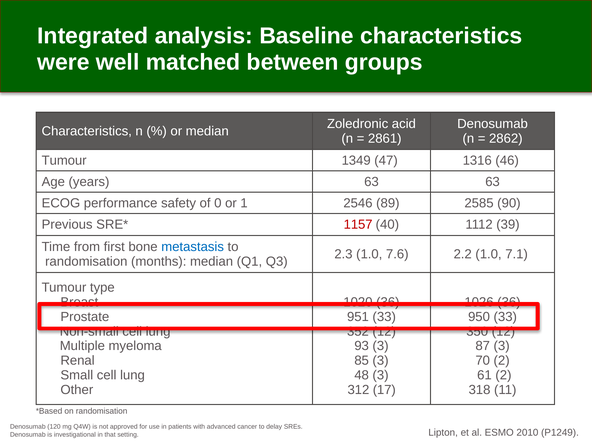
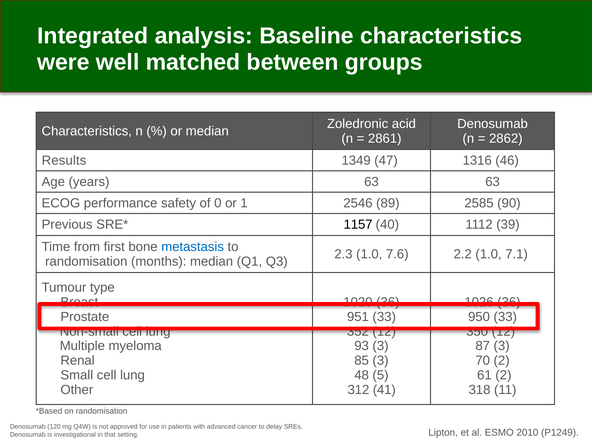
Tumour: Tumour -> Results (64, 160)
1157 colour: red -> black (358, 225)
48 3: 3 -> 5 (381, 375)
17: 17 -> 41 (384, 390)
